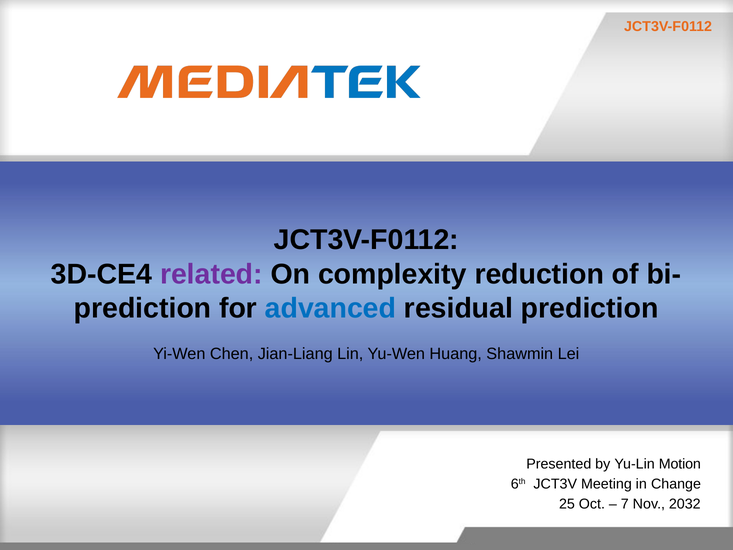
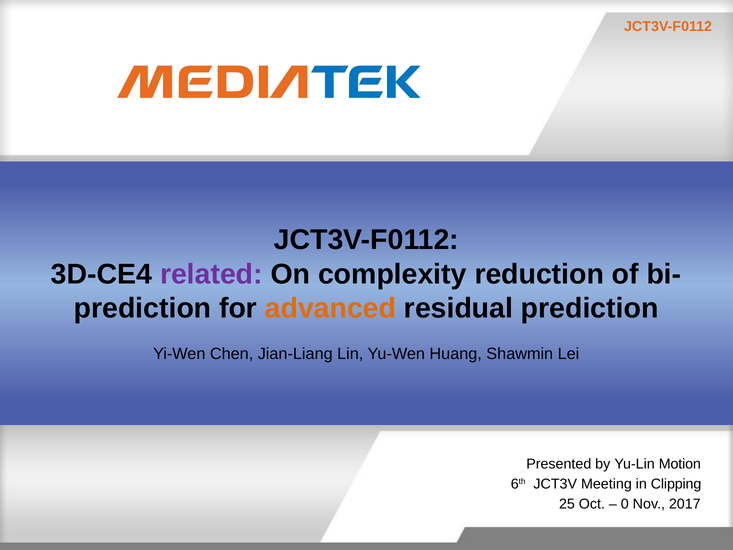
advanced colour: blue -> orange (331, 308)
Change: Change -> Clipping (676, 484)
7: 7 -> 0 (625, 504)
2032: 2032 -> 2017 (685, 504)
